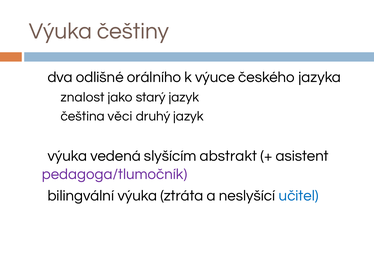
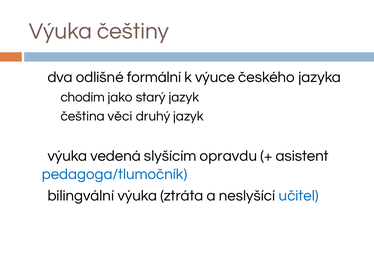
orálního: orálního -> formální (154, 77)
znalost: znalost -> chodím (83, 97)
abstrakt: abstrakt -> opravdu (228, 156)
pedagoga/tlumočník colour: purple -> blue (115, 174)
